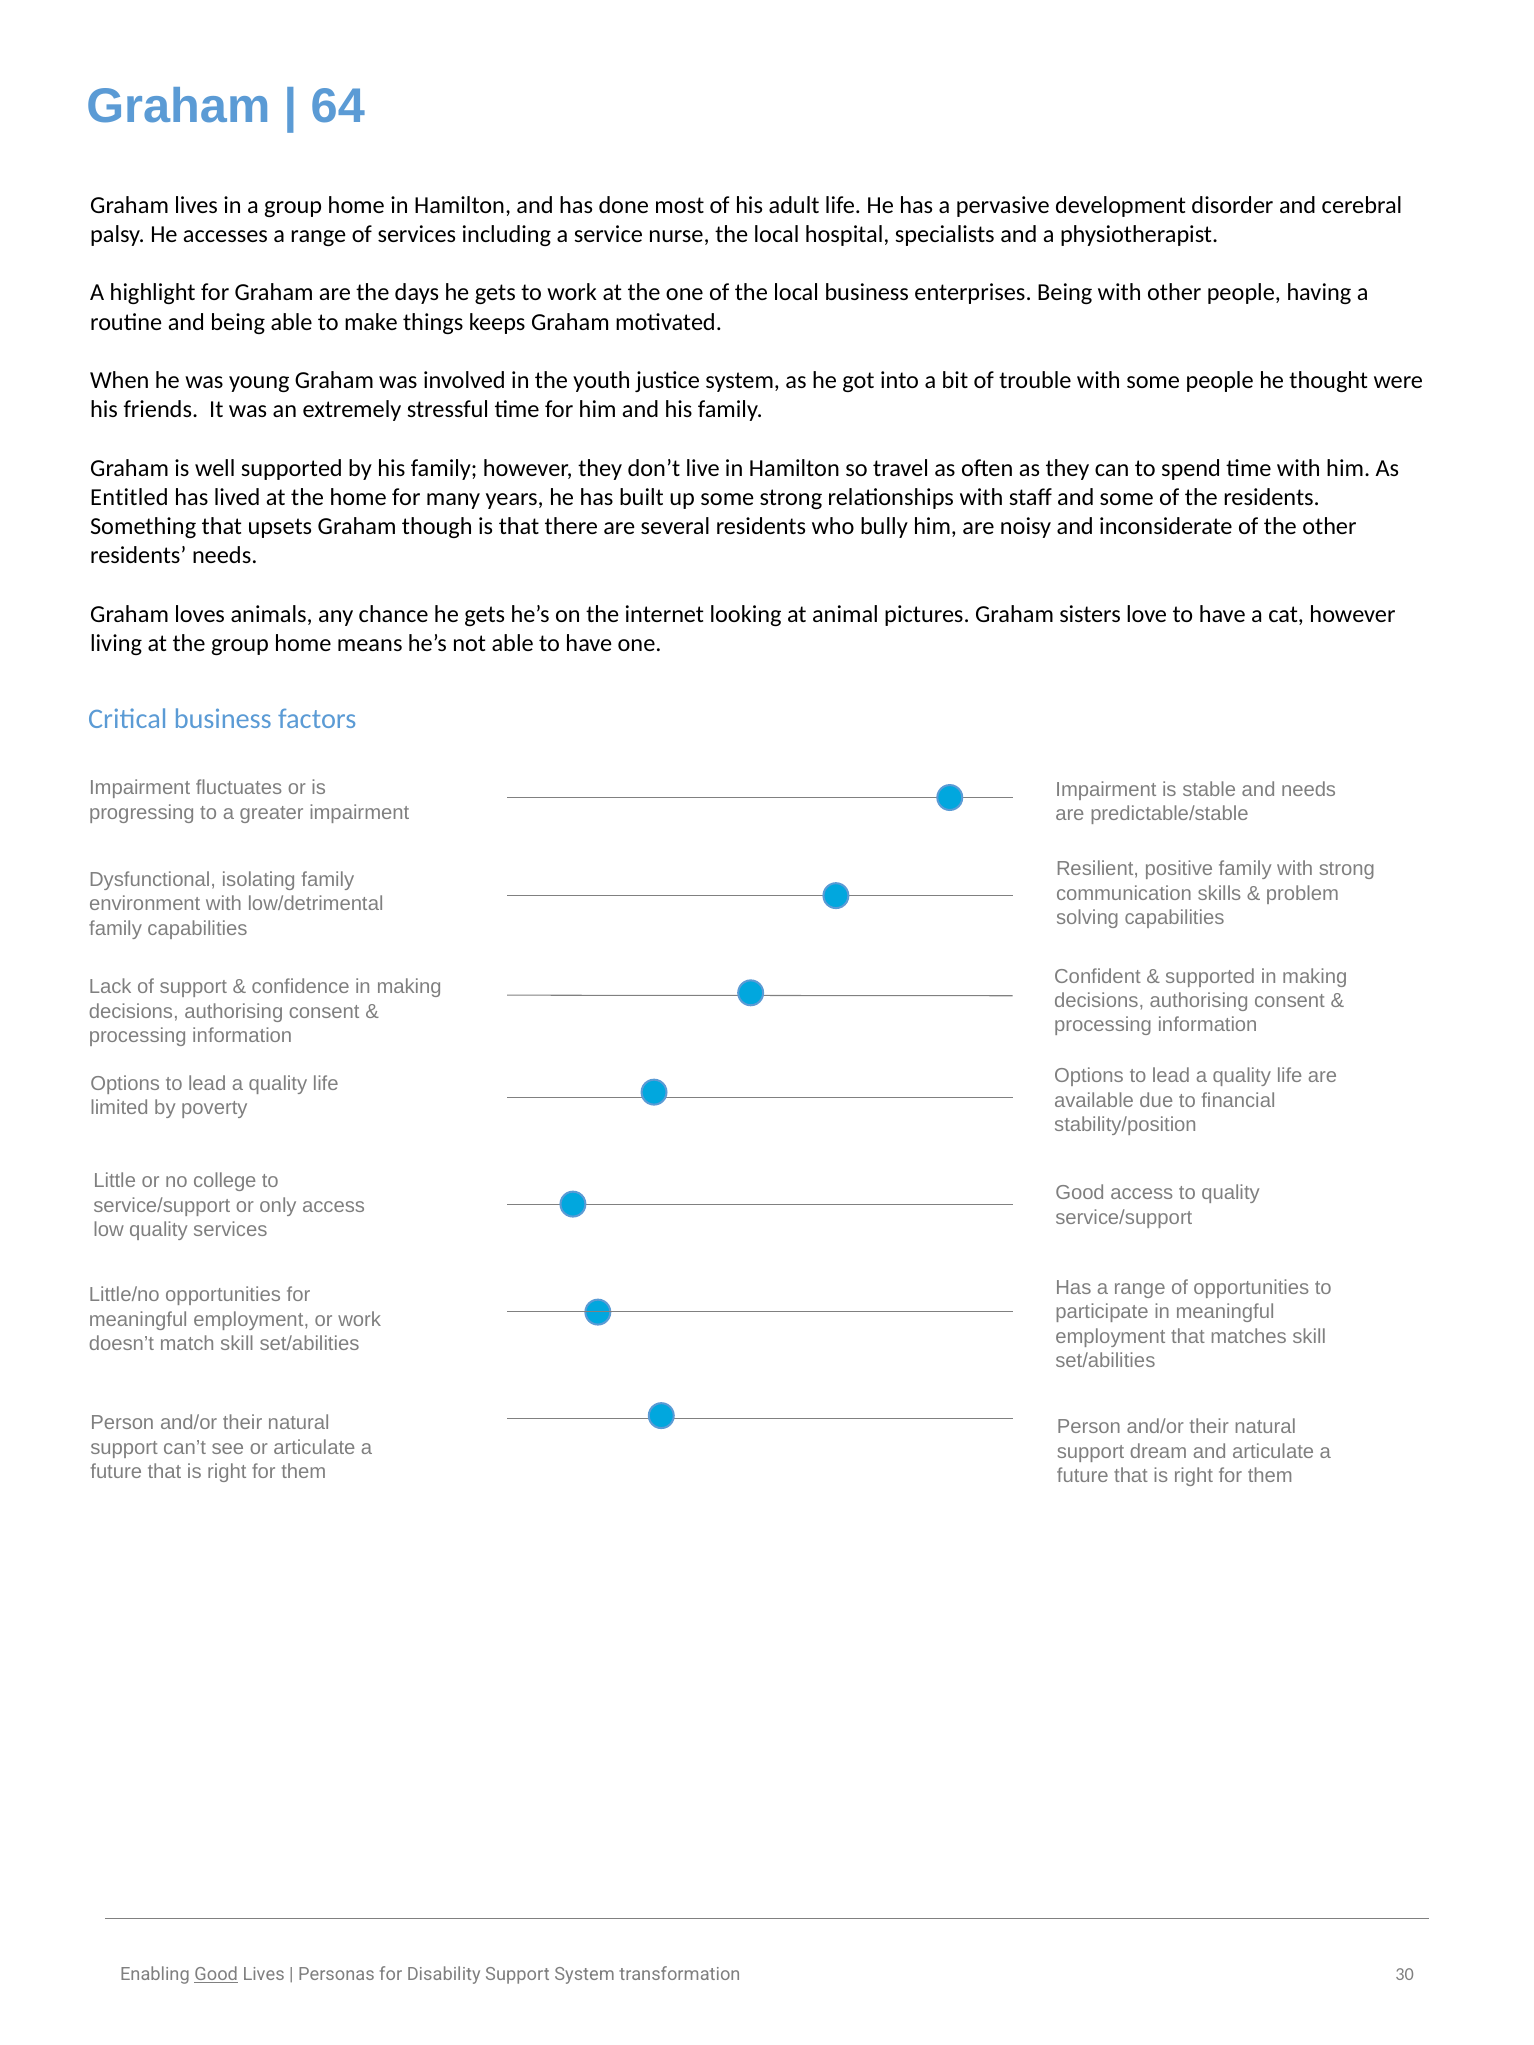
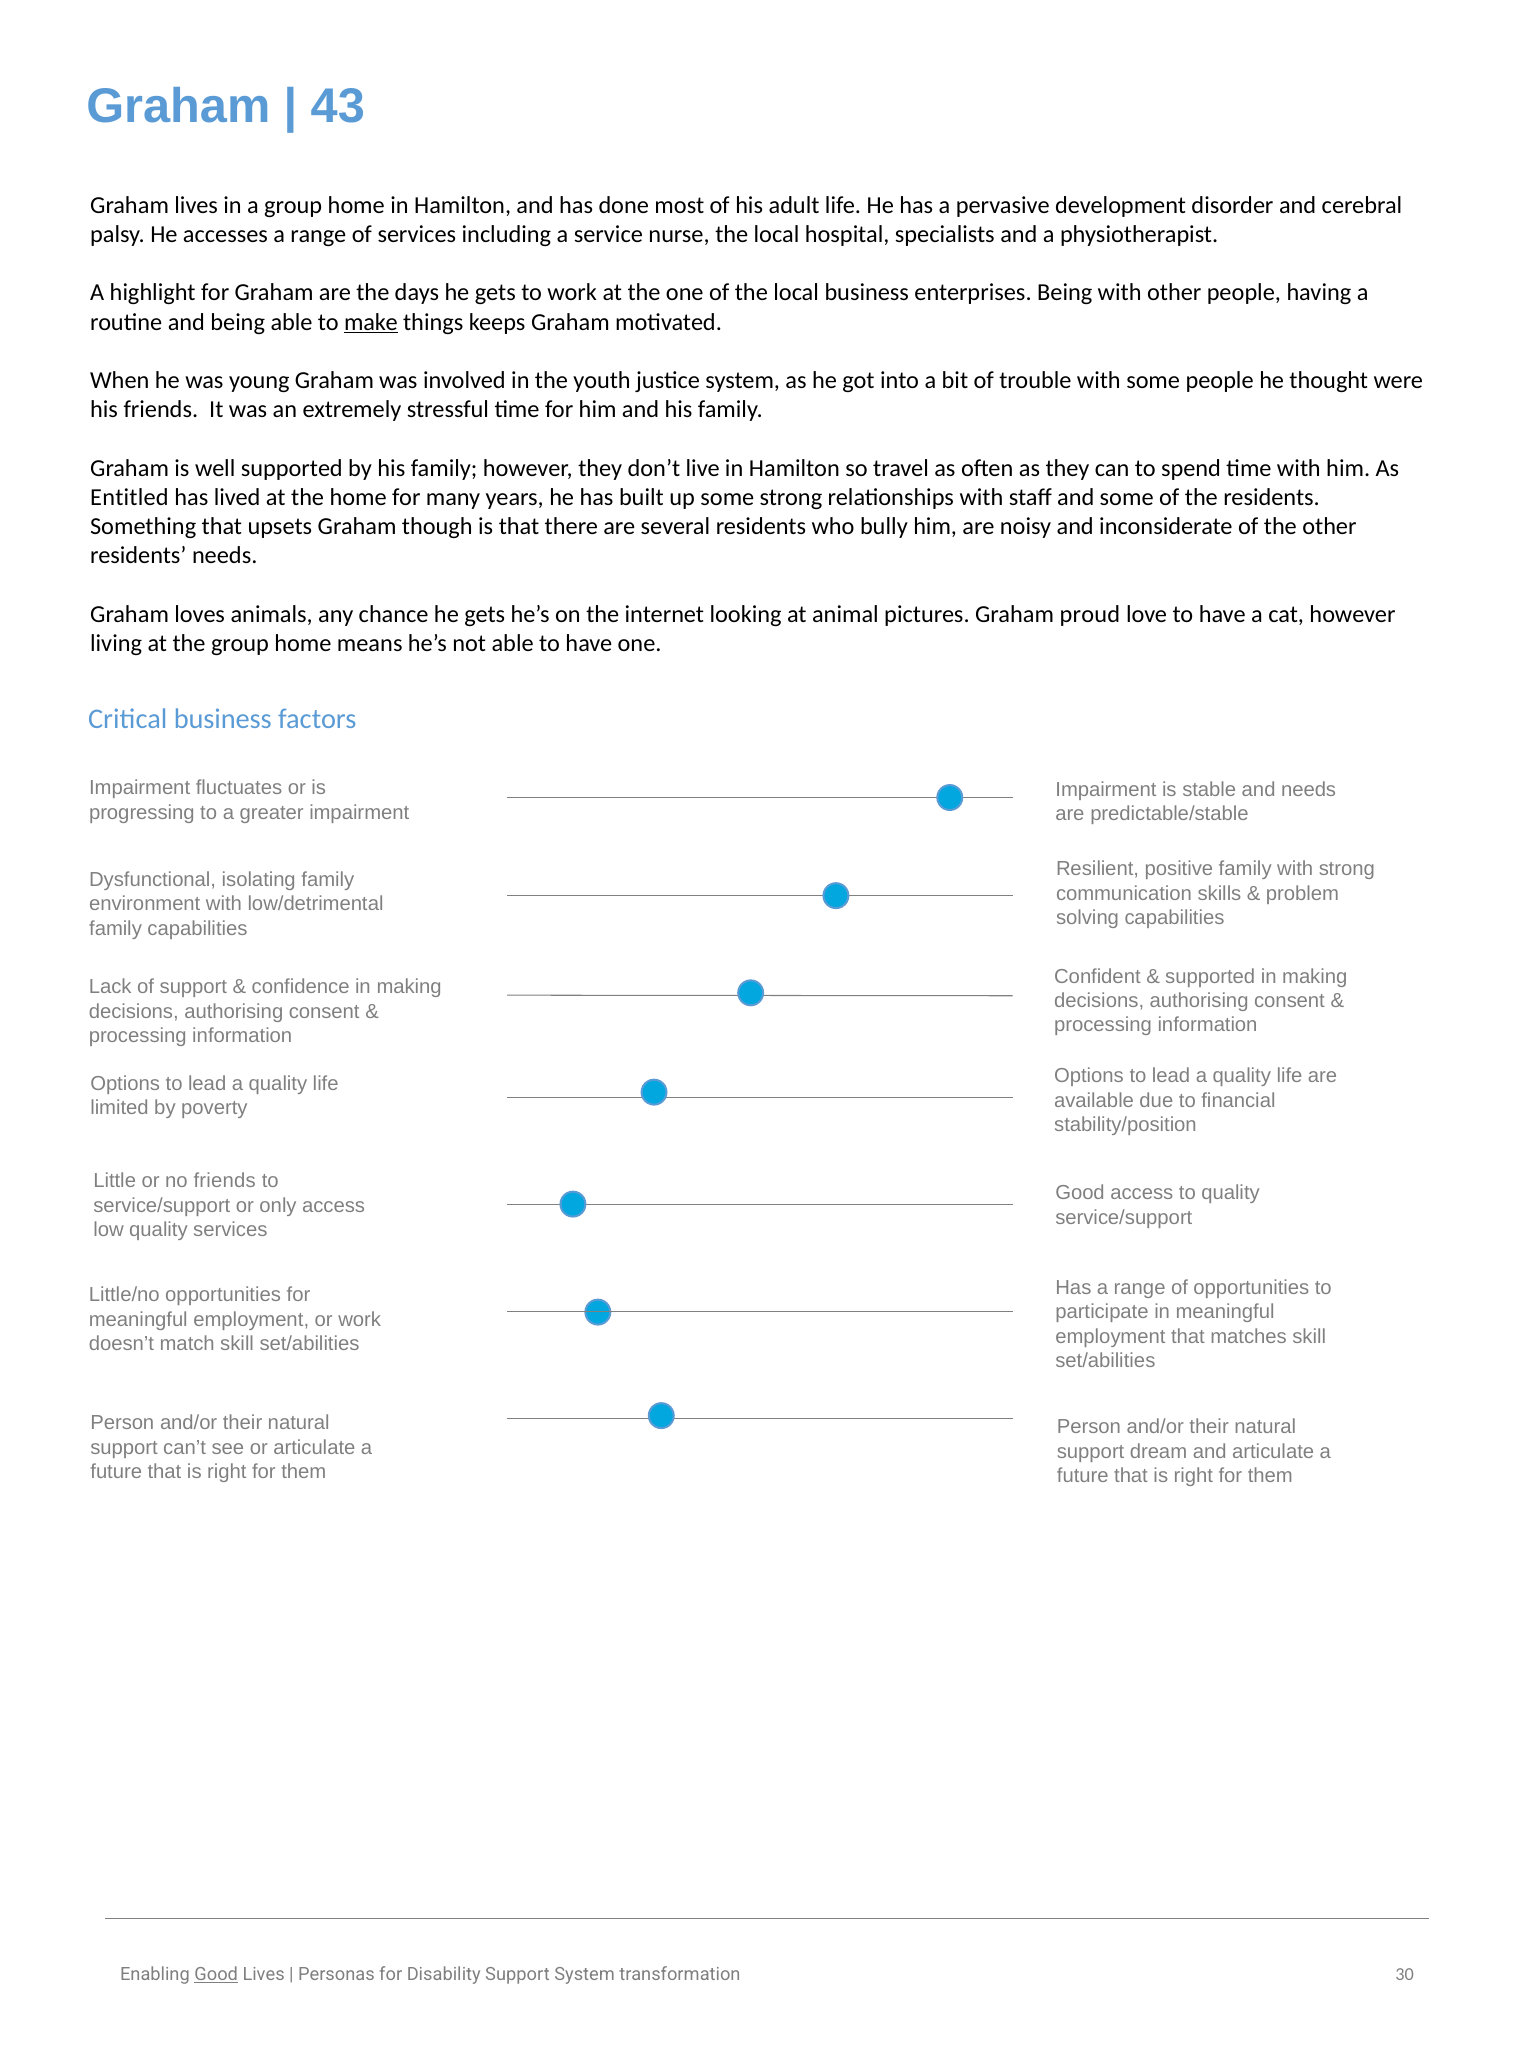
64: 64 -> 43 (338, 107)
make underline: none -> present (371, 322)
sisters: sisters -> proud (1090, 614)
no college: college -> friends (225, 1181)
